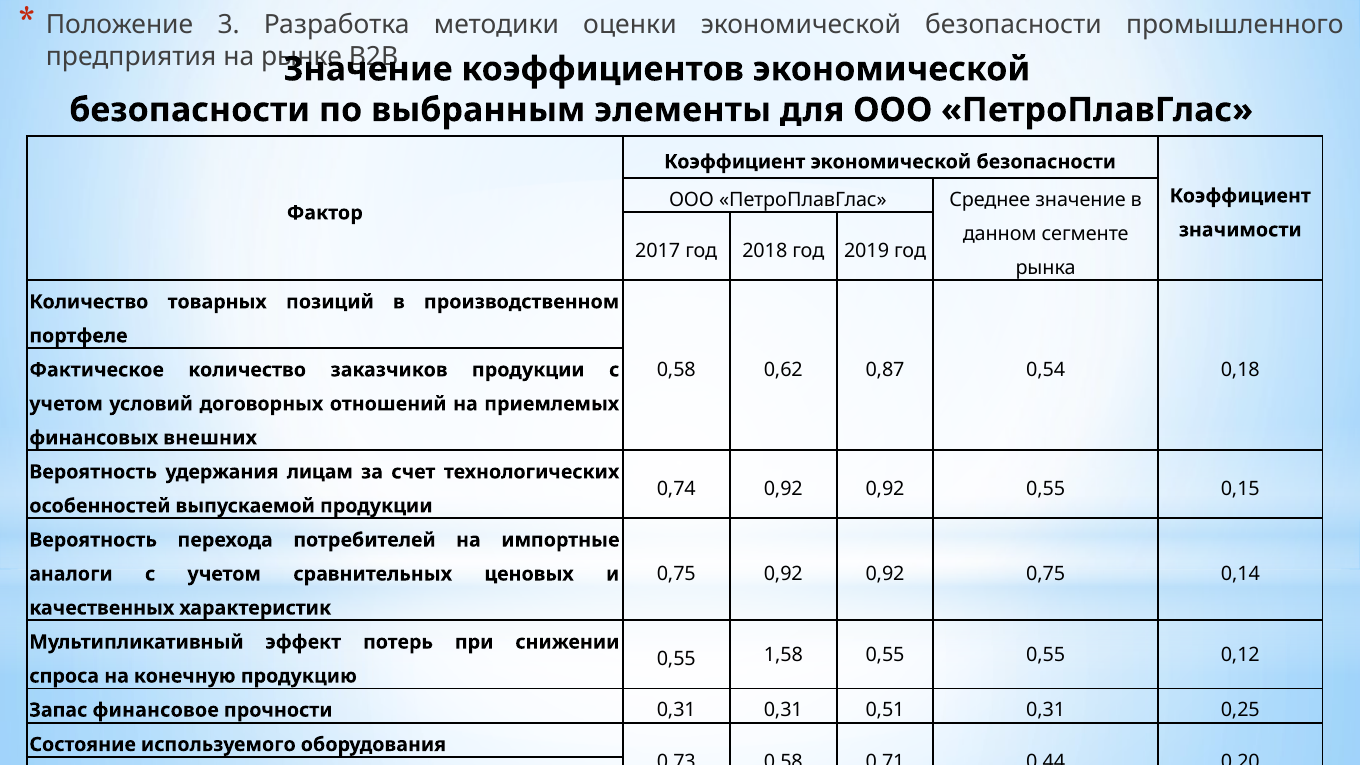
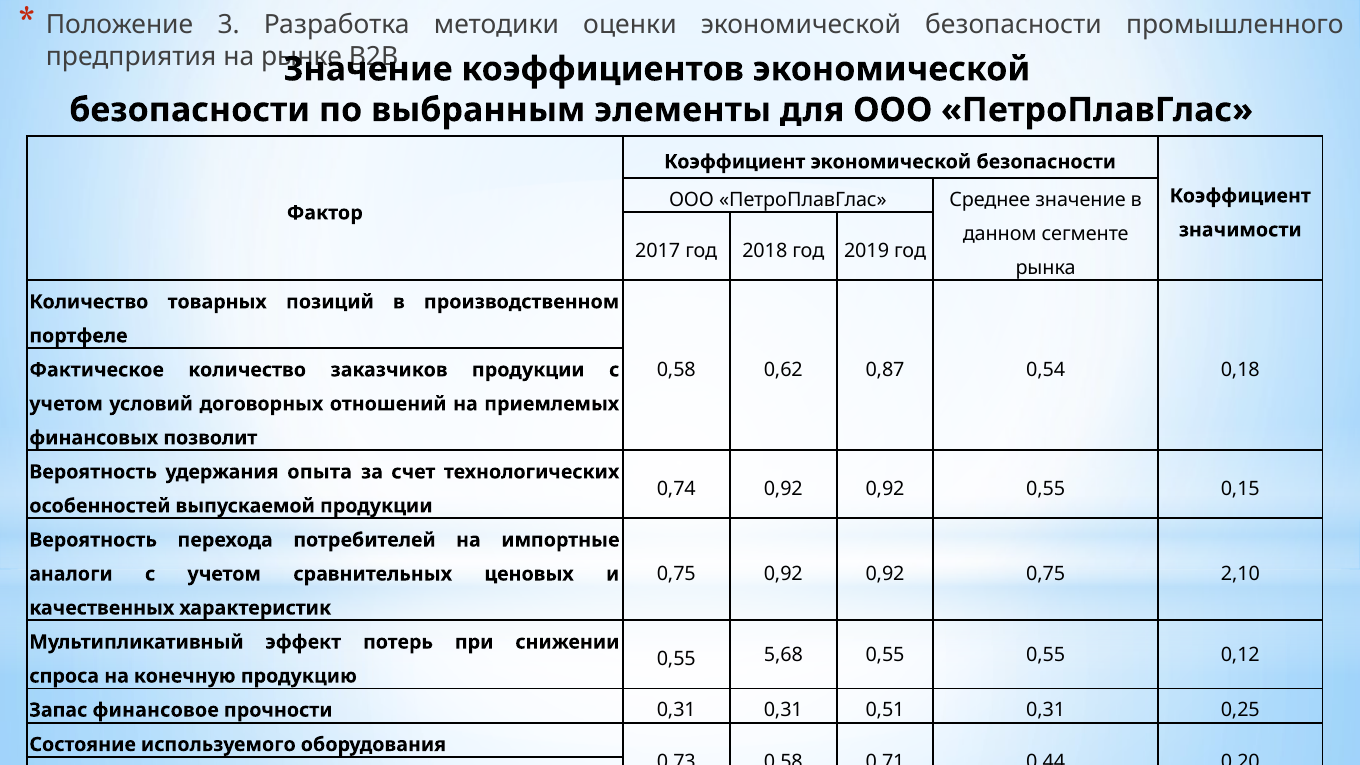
внешних: внешних -> позволит (210, 438)
лицам: лицам -> опыта (320, 472)
0,14: 0,14 -> 2,10 (1240, 574)
1,58: 1,58 -> 5,68 (783, 655)
